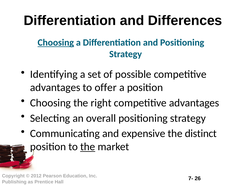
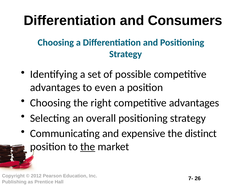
Differences: Differences -> Consumers (185, 20)
Choosing underline: present -> none (56, 42)
offer: offer -> even (106, 87)
